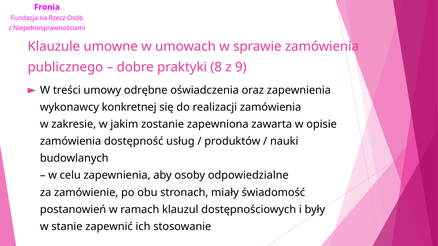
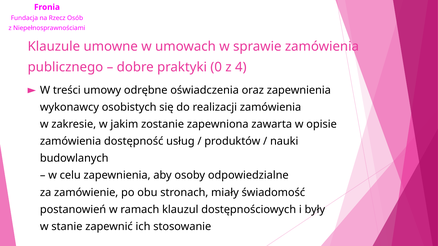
8: 8 -> 0 (216, 67)
9: 9 -> 4 (241, 67)
konkretnej: konkretnej -> osobistych (129, 107)
